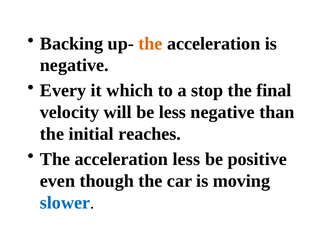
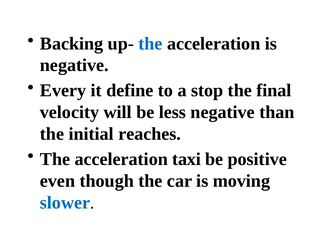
the colour: orange -> blue (150, 44)
which: which -> define (130, 91)
acceleration less: less -> taxi (187, 160)
